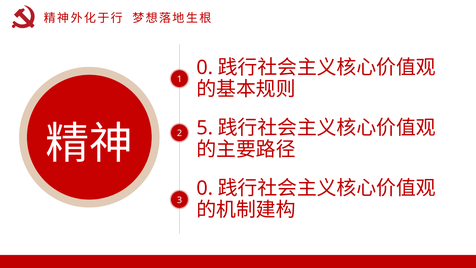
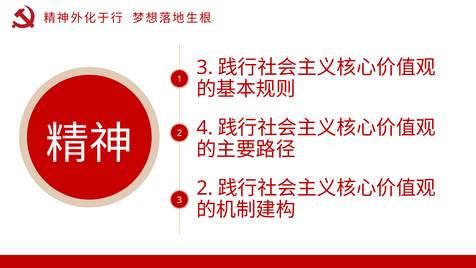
1 0: 0 -> 3 (205, 68)
5: 5 -> 4 (205, 128)
3 0: 0 -> 2 (205, 188)
